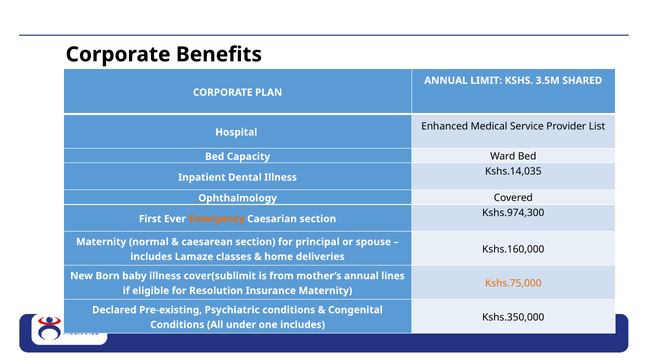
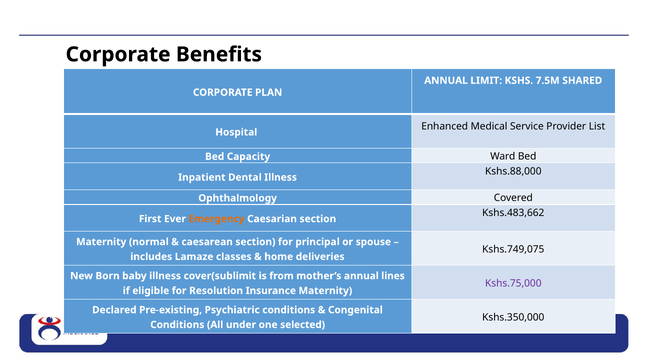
3.5M: 3.5M -> 7.5M (548, 81)
Kshs.14,035: Kshs.14,035 -> Kshs.88,000 (513, 171)
Kshs.974,300: Kshs.974,300 -> Kshs.483,662 (513, 213)
Kshs.160,000: Kshs.160,000 -> Kshs.749,075 (513, 249)
Kshs.75,000 colour: orange -> purple (513, 283)
one includes: includes -> selected (303, 325)
